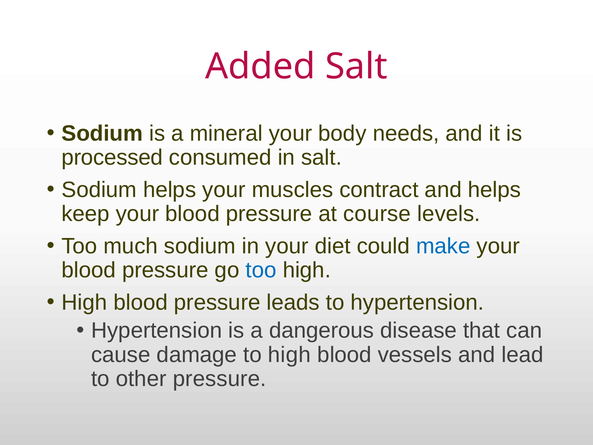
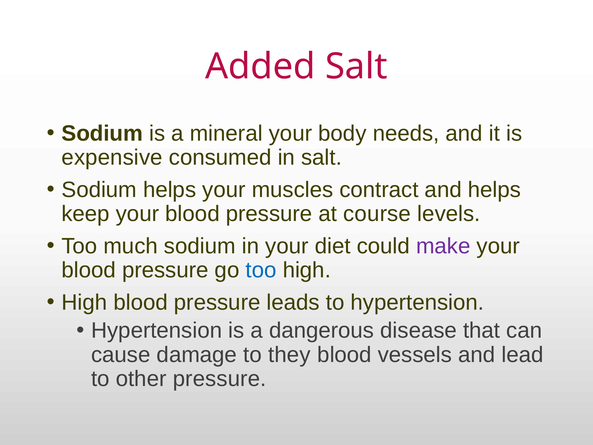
processed: processed -> expensive (112, 157)
make colour: blue -> purple (443, 246)
to high: high -> they (289, 354)
